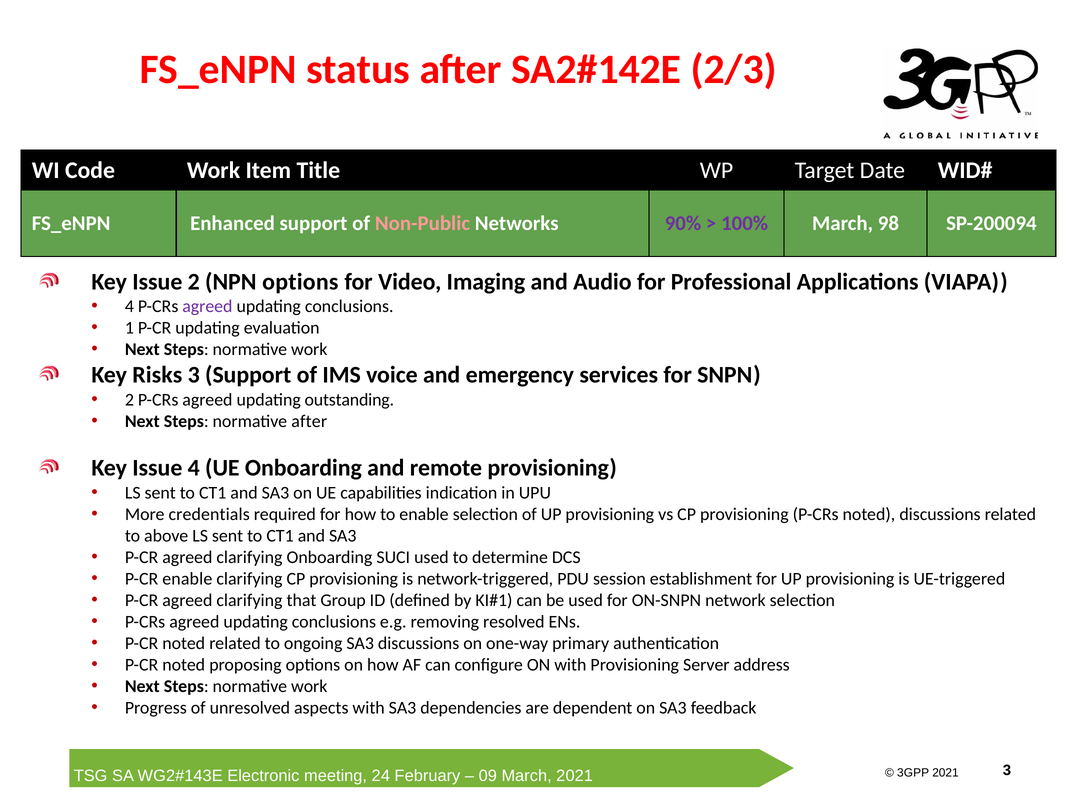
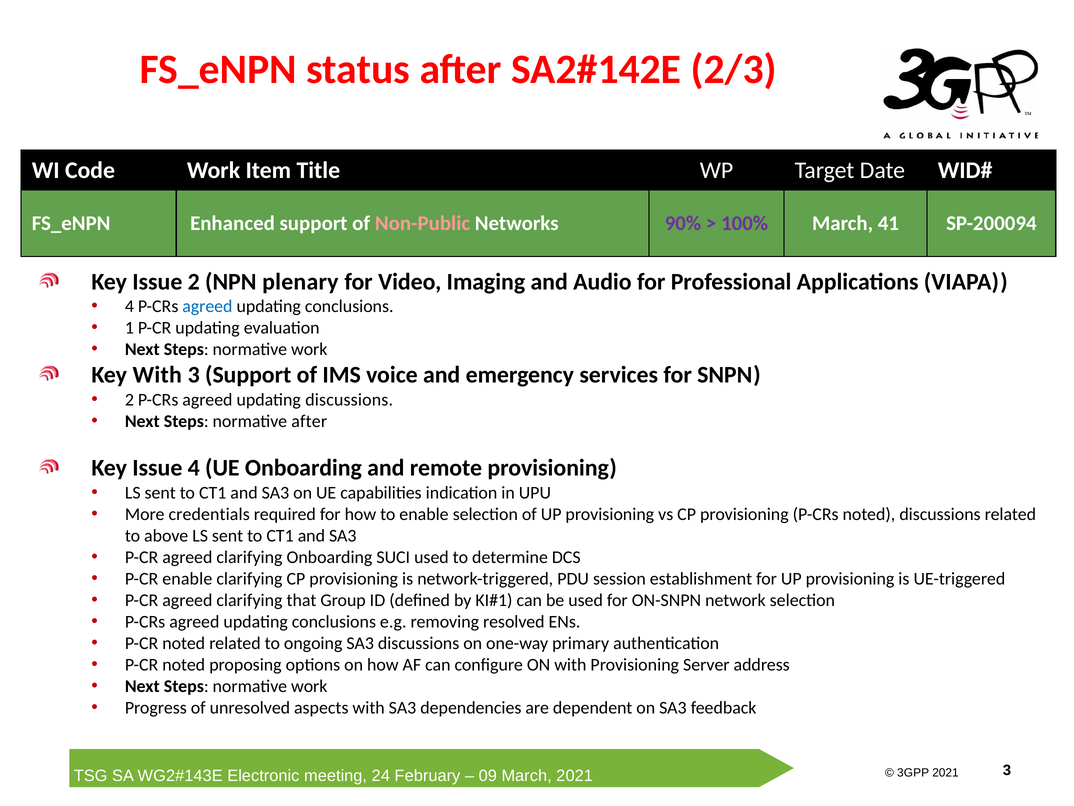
98: 98 -> 41 (888, 223)
NPN options: options -> plenary (300, 282)
agreed colour: purple -> blue (207, 306)
Key Risks: Risks -> With (157, 375)
updating outstanding: outstanding -> discussions (349, 399)
